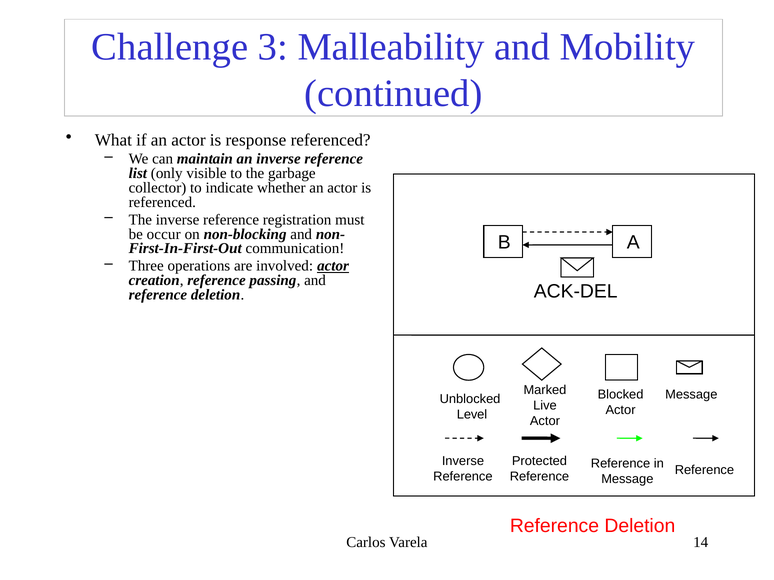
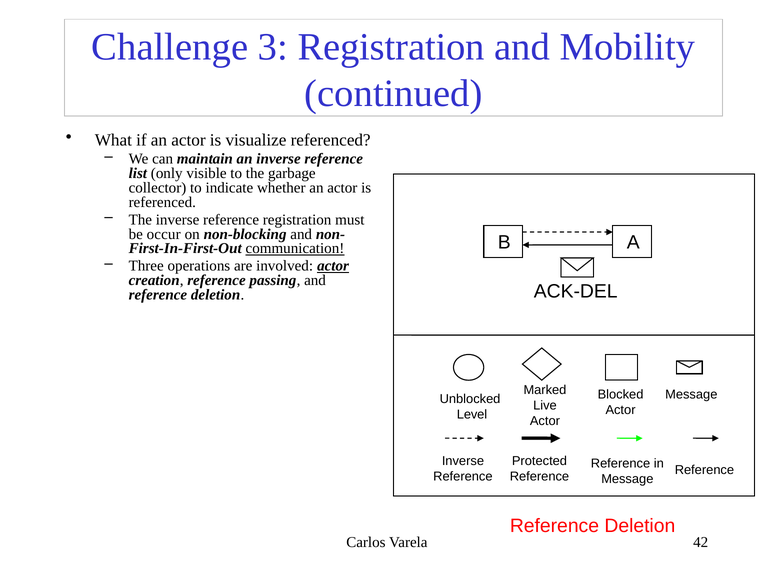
3 Malleability: Malleability -> Registration (391, 47)
response: response -> visualize (256, 140)
communication underline: none -> present (295, 249)
14: 14 -> 42 (701, 543)
